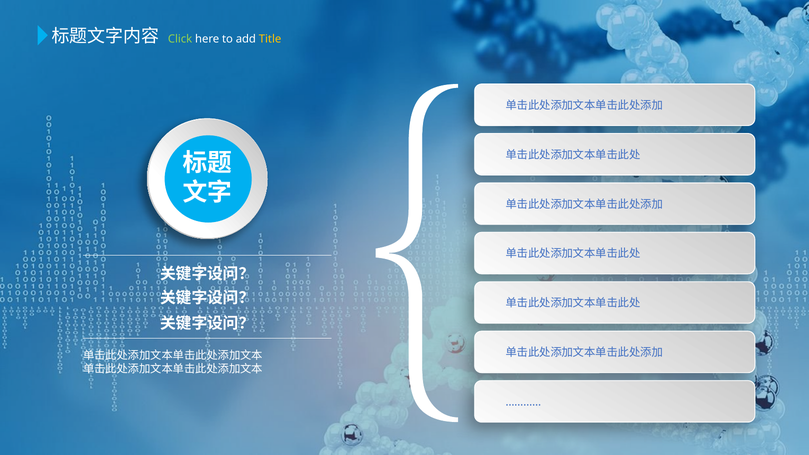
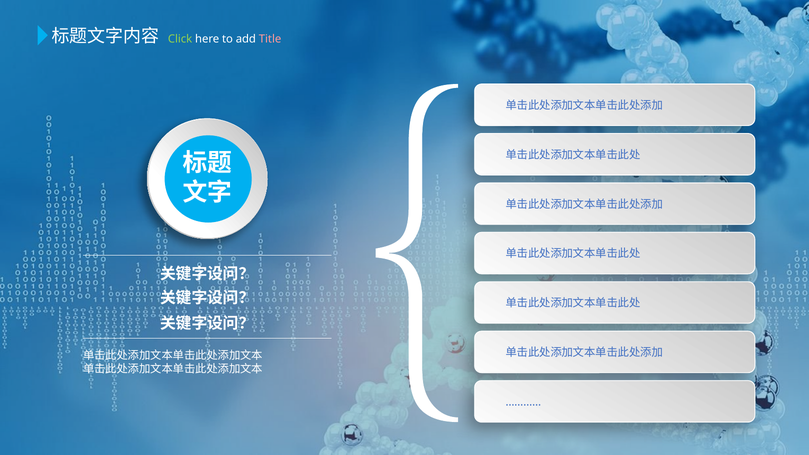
Title colour: yellow -> pink (270, 39)
